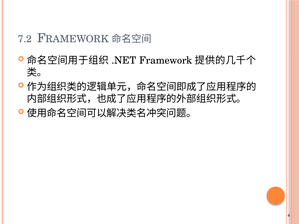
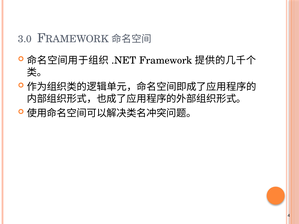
7.2: 7.2 -> 3.0 (25, 39)
